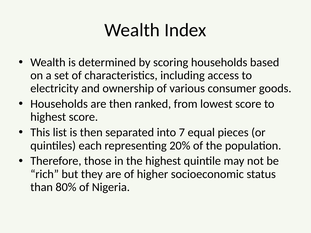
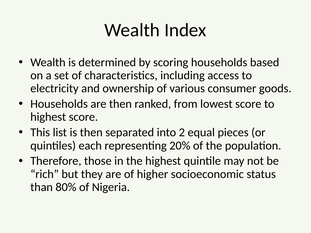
7: 7 -> 2 (182, 133)
